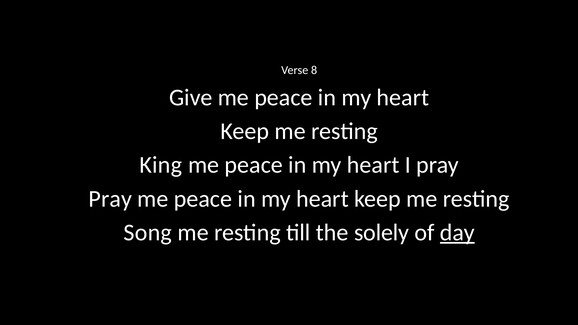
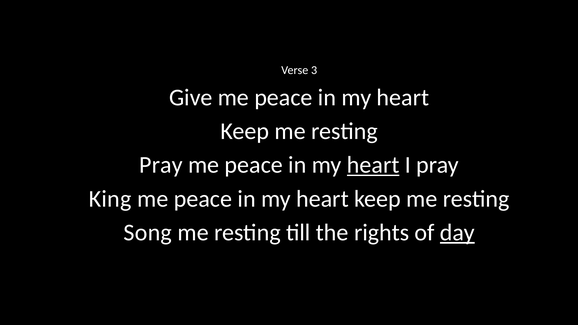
8: 8 -> 3 (314, 70)
King: King -> Pray (161, 165)
heart underline: none -> present (373, 165)
Pray: Pray -> King (110, 199)
solely: solely -> rights (382, 233)
